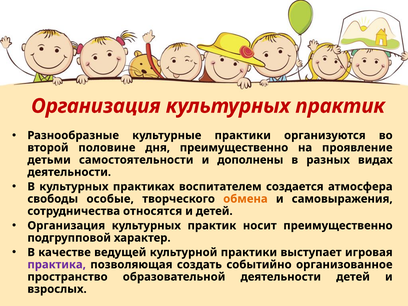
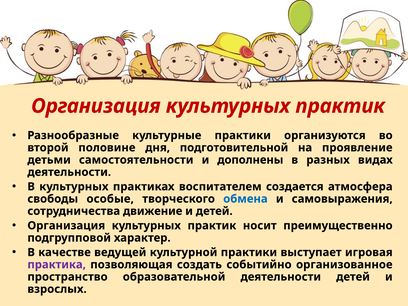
дня преимущественно: преимущественно -> подготовительной (234, 148)
обмена colour: orange -> blue (245, 199)
относятся: относятся -> движение (153, 211)
